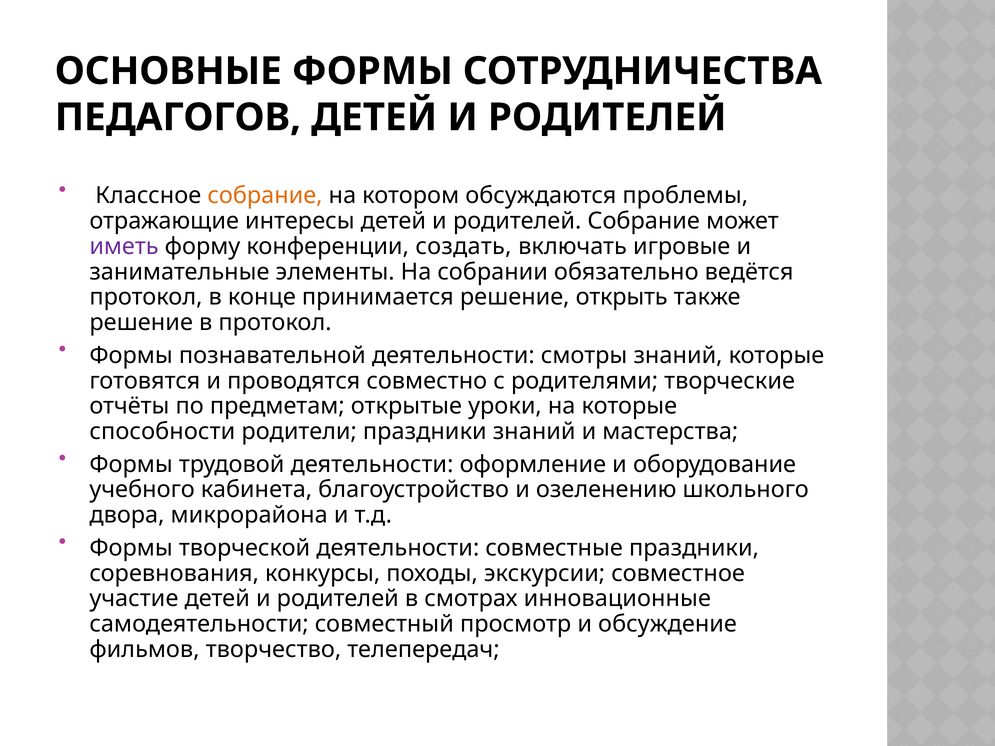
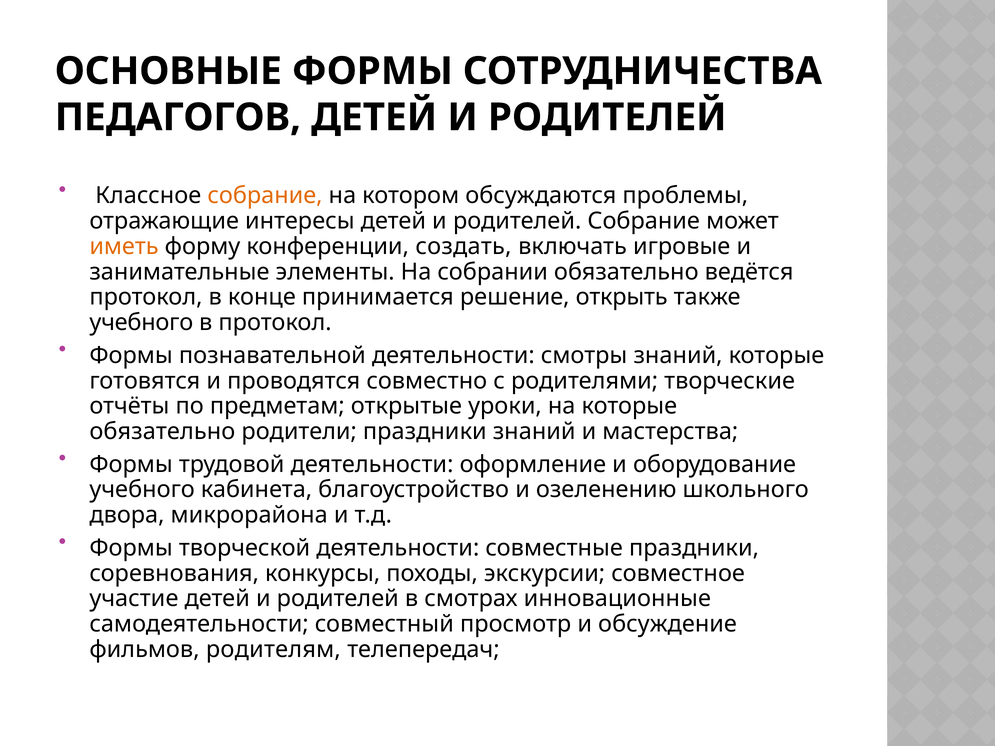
иметь colour: purple -> orange (124, 247)
решение: решение -> учебного (141, 323)
способности: способности -> обязательно (162, 432)
творчество: творчество -> родителям (273, 650)
